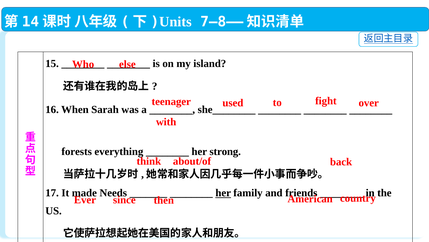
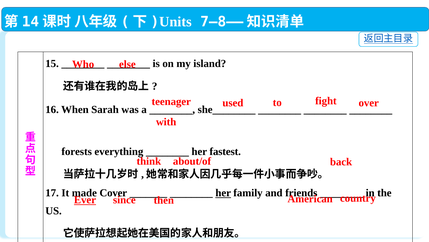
strong: strong -> fastest (225, 151)
Needs: Needs -> Cover (113, 192)
Ever underline: none -> present (85, 199)
